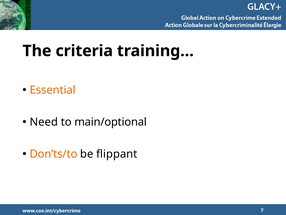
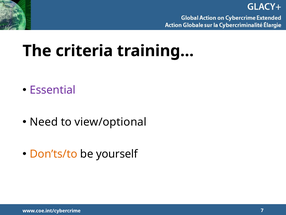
Essential colour: orange -> purple (53, 90)
main/optional: main/optional -> view/optional (111, 122)
flippant: flippant -> yourself (117, 154)
